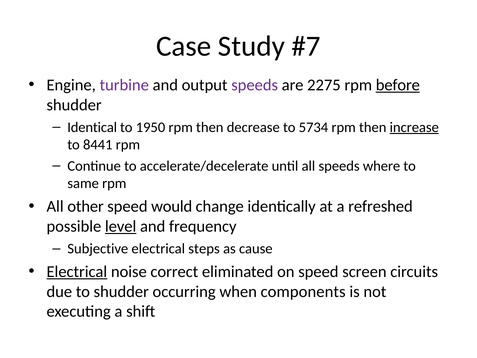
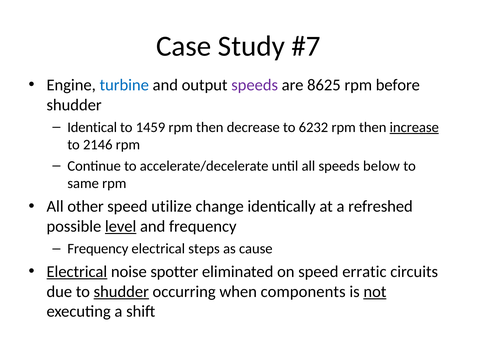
turbine colour: purple -> blue (124, 85)
2275: 2275 -> 8625 (324, 85)
before underline: present -> none (398, 85)
1950: 1950 -> 1459 (151, 127)
5734: 5734 -> 6232 (313, 127)
8441: 8441 -> 2146 (98, 145)
where: where -> below (381, 166)
would: would -> utilize (172, 206)
Subjective: Subjective -> Frequency (98, 249)
correct: correct -> spotter (174, 272)
screen: screen -> erratic (364, 272)
shudder underline: none -> present (121, 291)
not underline: none -> present (375, 291)
